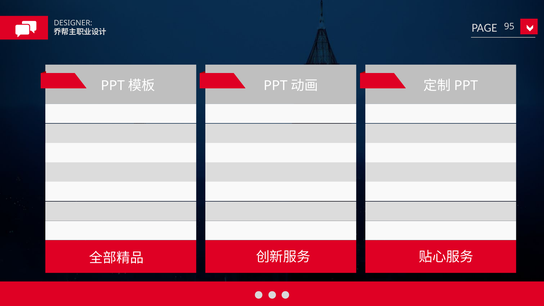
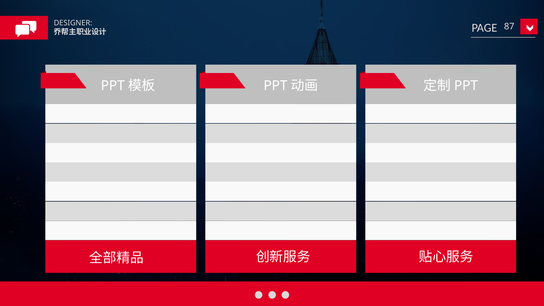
95: 95 -> 87 (509, 26)
